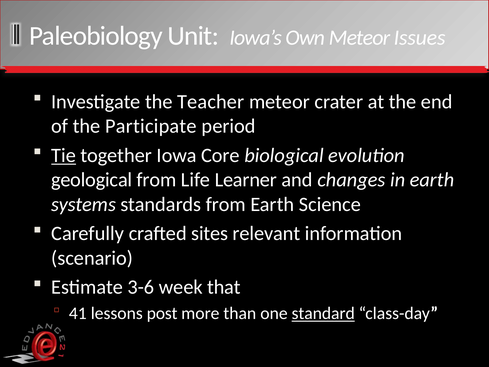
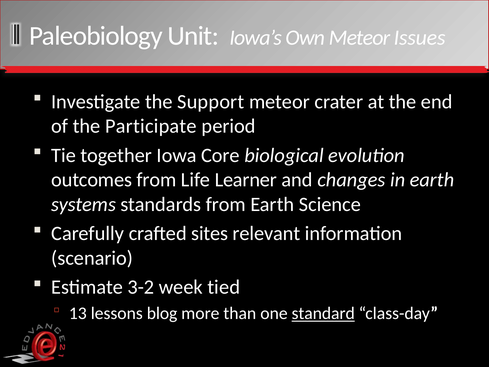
Teacher: Teacher -> Support (211, 102)
Tie underline: present -> none (64, 155)
geological: geological -> outcomes (92, 180)
3-6: 3-6 -> 3-2 (141, 287)
that: that -> tied (224, 287)
41: 41 -> 13 (78, 313)
post: post -> blog (162, 313)
